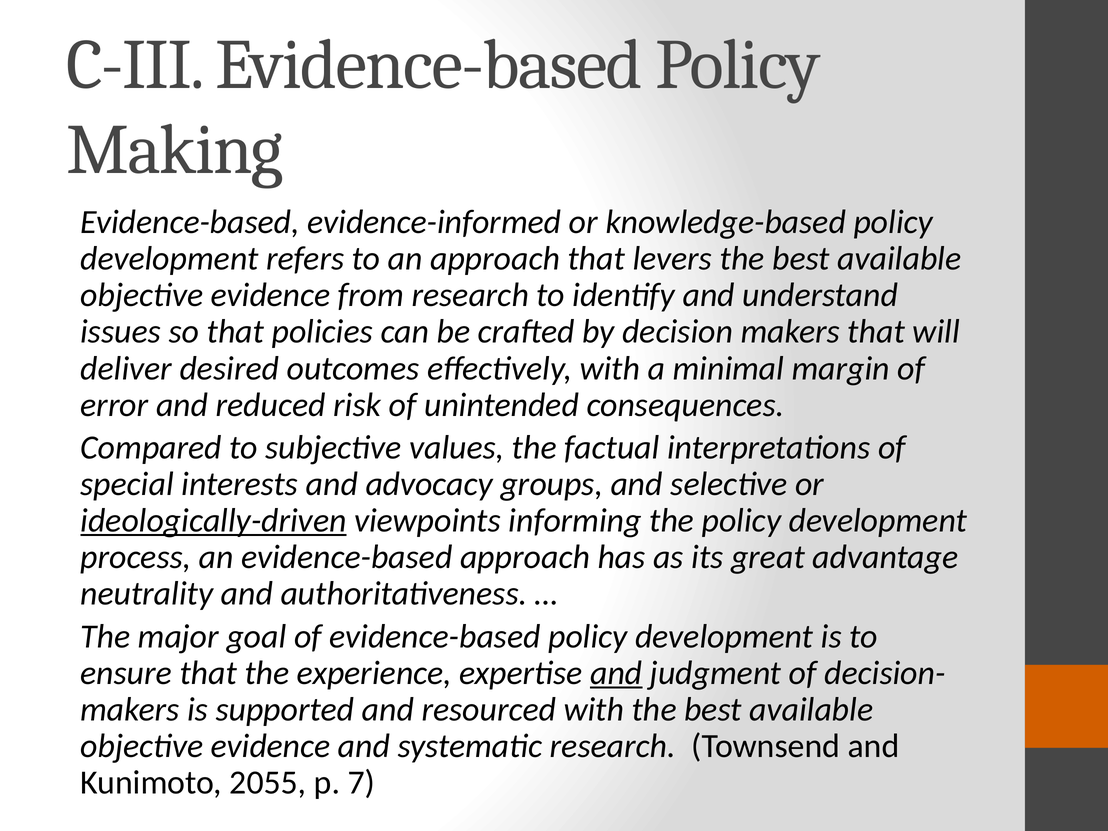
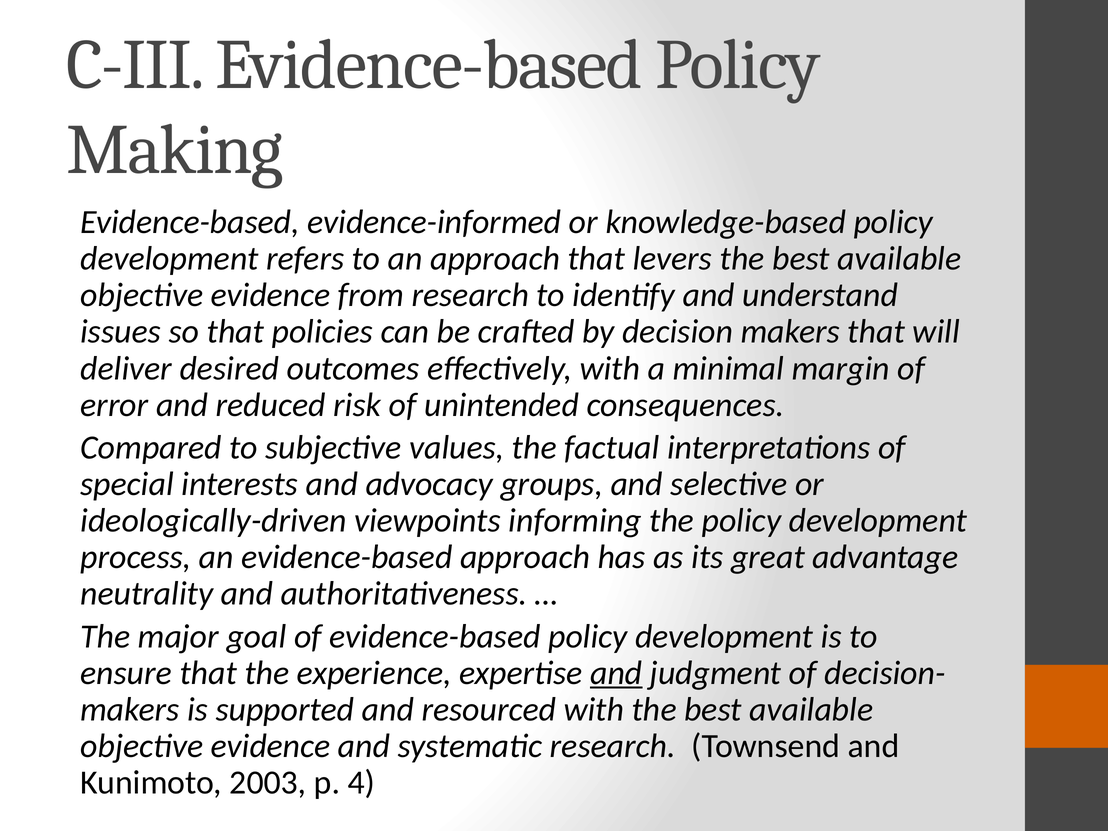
ideologically-driven underline: present -> none (213, 521)
2055: 2055 -> 2003 (268, 783)
7: 7 -> 4 (362, 783)
